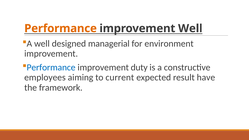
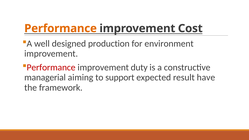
improvement Well: Well -> Cost (190, 28)
managerial: managerial -> production (109, 44)
Performance colour: blue -> red (51, 67)
employees: employees -> managerial (45, 78)
current: current -> support (120, 78)
